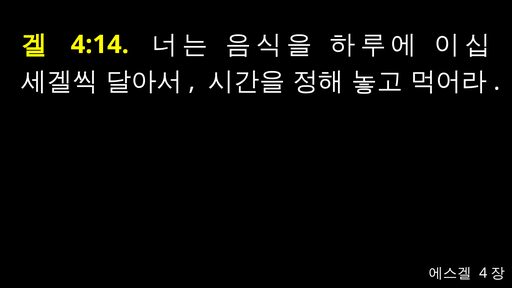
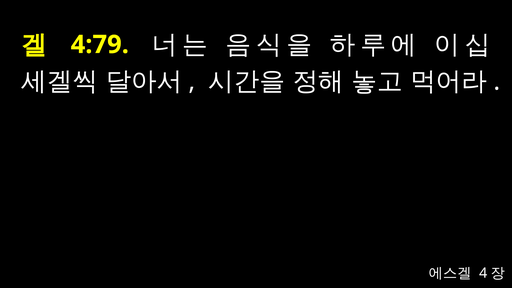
4:14: 4:14 -> 4:79 (100, 45)
